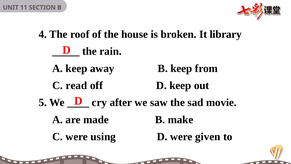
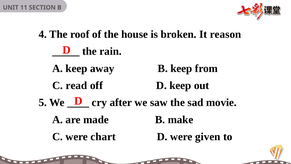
library: library -> reason (226, 34)
using: using -> chart (103, 136)
